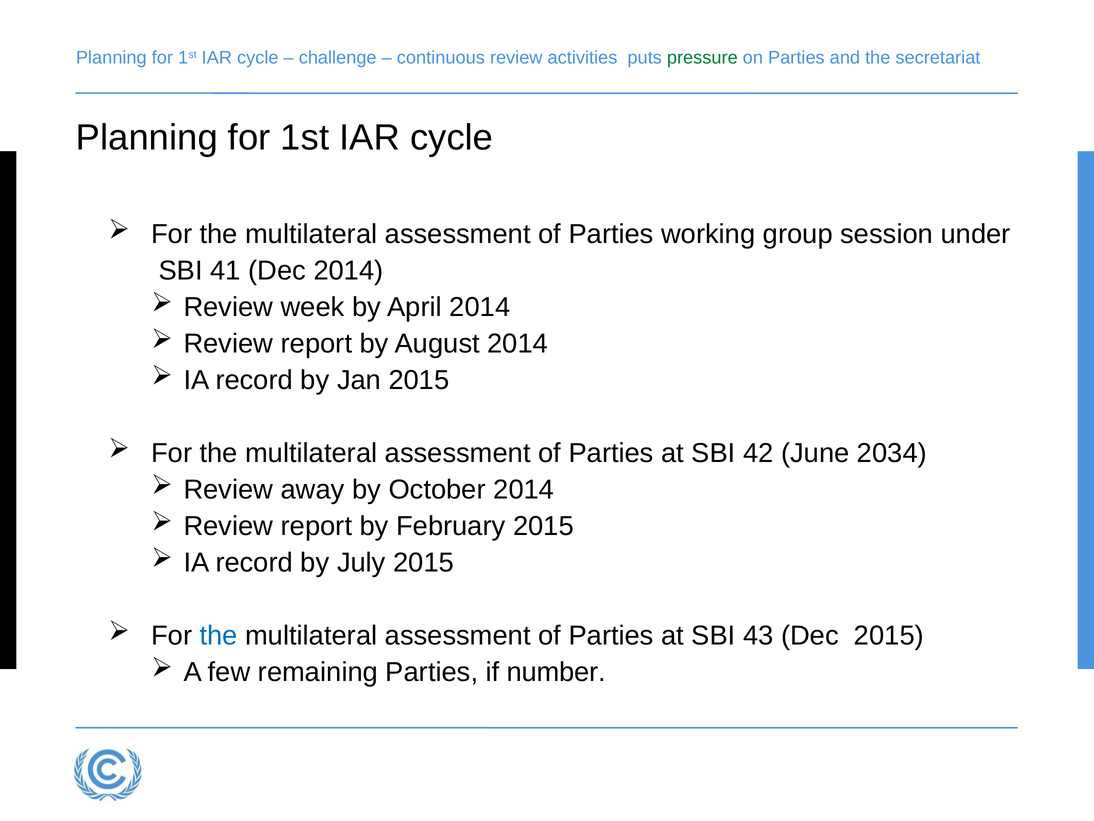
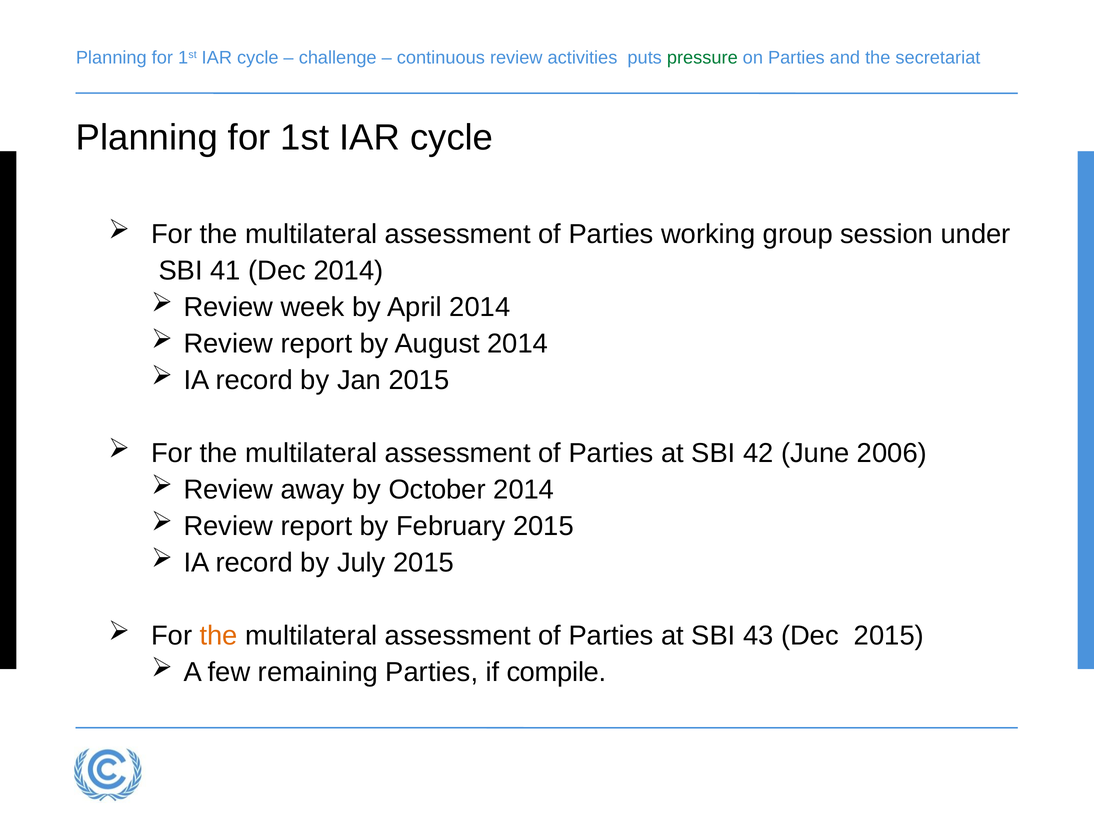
2034: 2034 -> 2006 (892, 453)
the colour: blue -> orange (219, 635)
number: number -> compile (556, 672)
